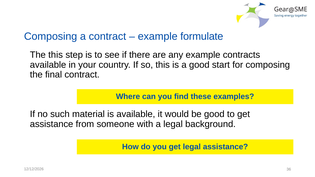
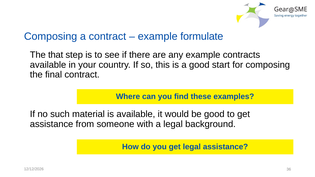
The this: this -> that (56, 55)
